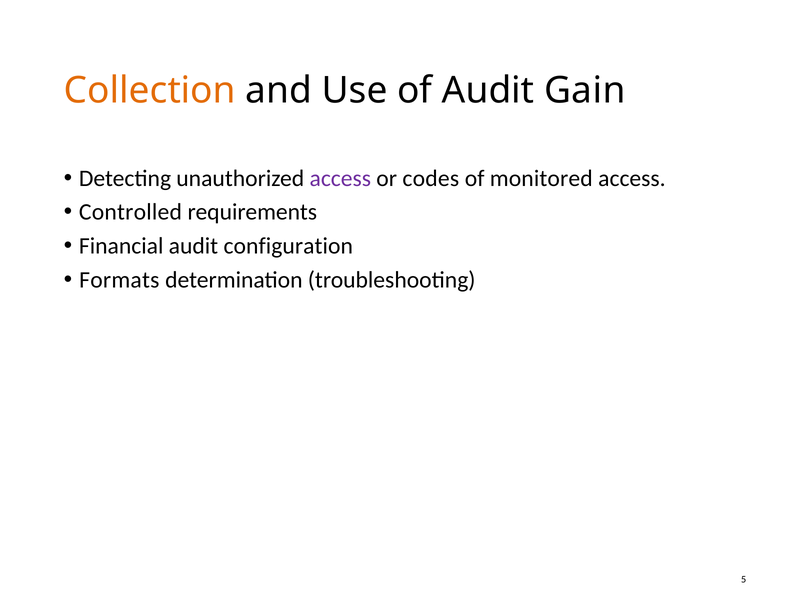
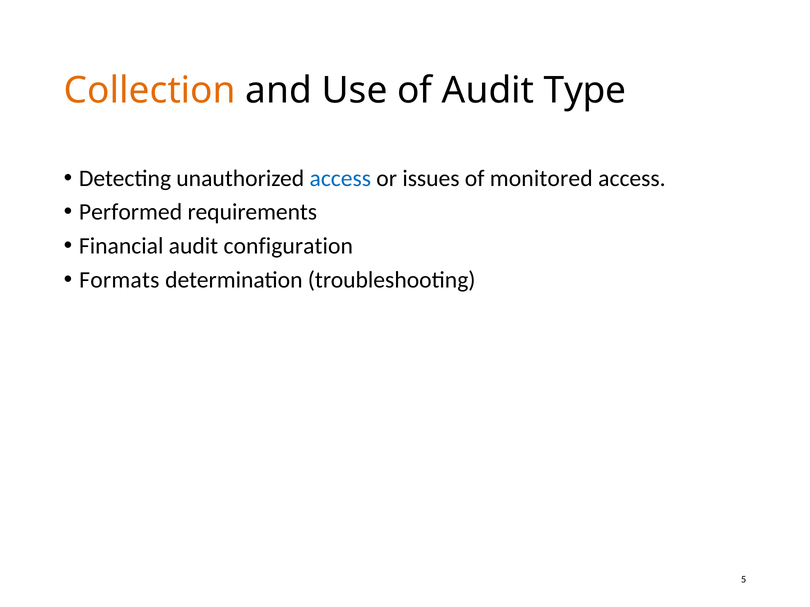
Gain: Gain -> Type (585, 91)
access colour: purple -> blue (340, 178)
codes: codes -> issues (431, 178)
Controlled: Controlled -> Performed (131, 212)
